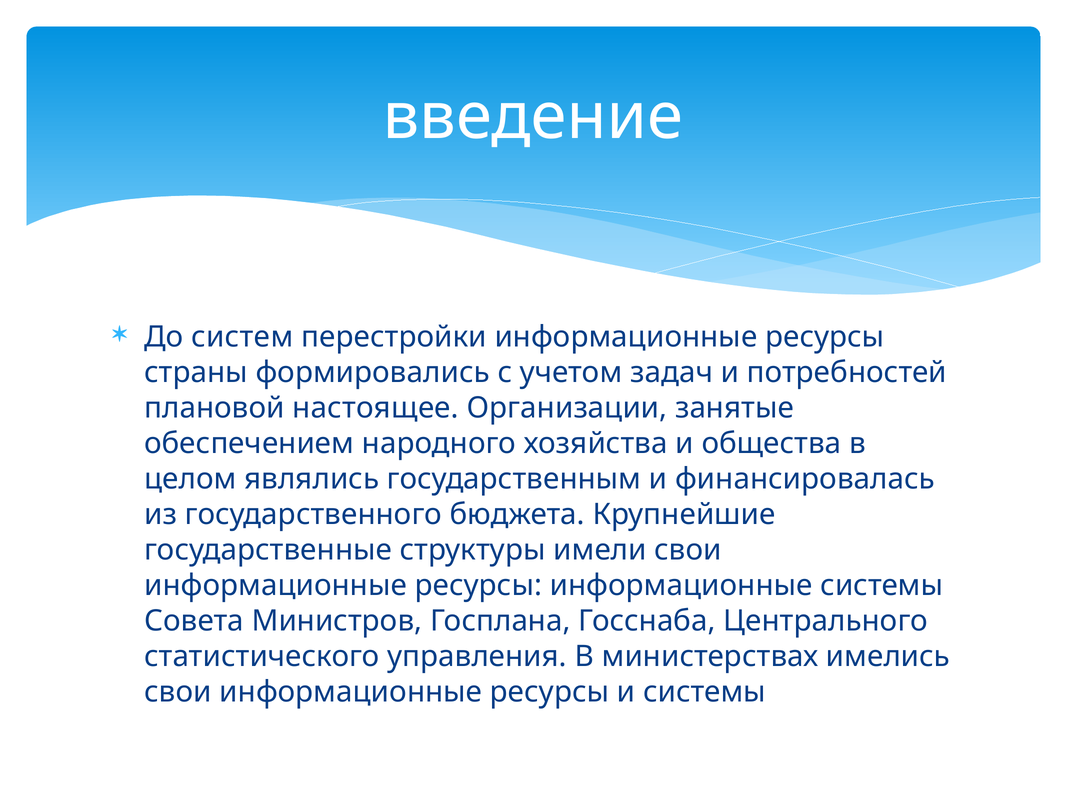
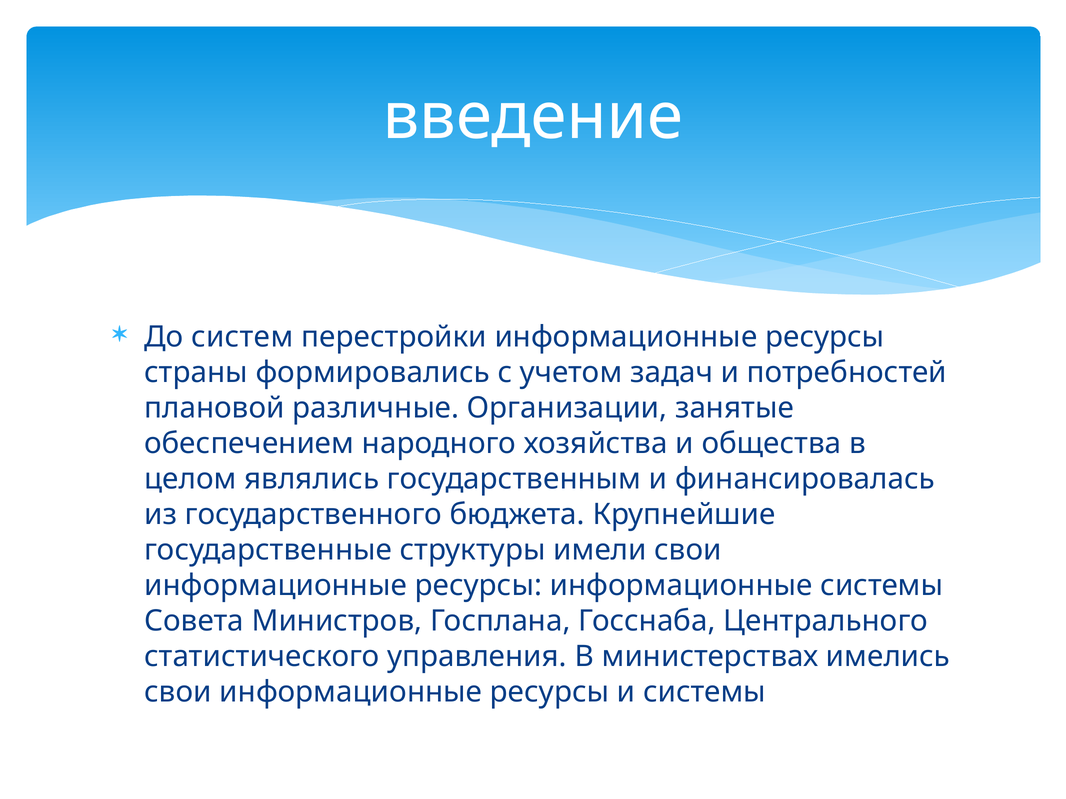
настоящее: настоящее -> различные (376, 408)
